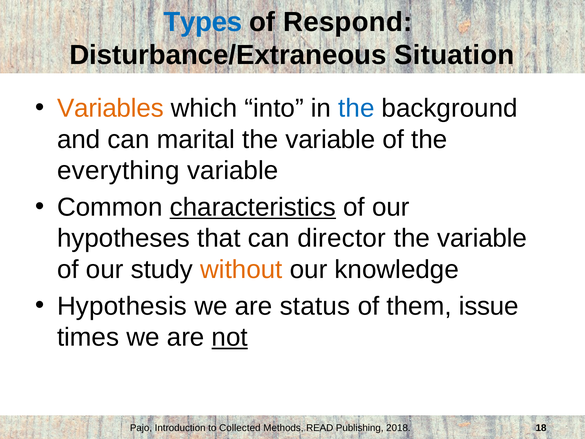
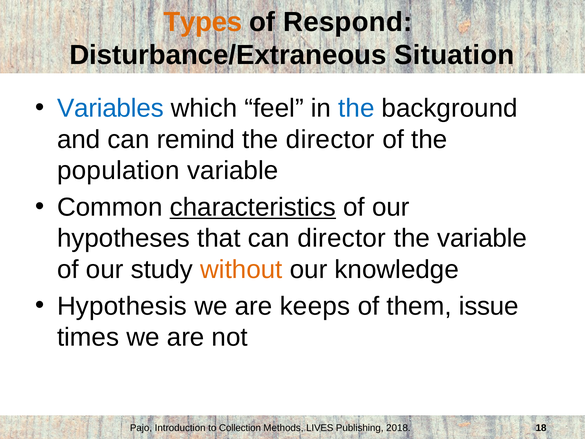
Types colour: blue -> orange (203, 22)
Variables colour: orange -> blue (110, 108)
into: into -> feel (274, 108)
marital: marital -> remind (196, 139)
variable: variable -> director (330, 139)
everything: everything -> population (118, 171)
status: status -> keeps (315, 306)
not underline: present -> none (230, 337)
Collected: Collected -> Collection (240, 428)
READ: READ -> LIVES (320, 428)
